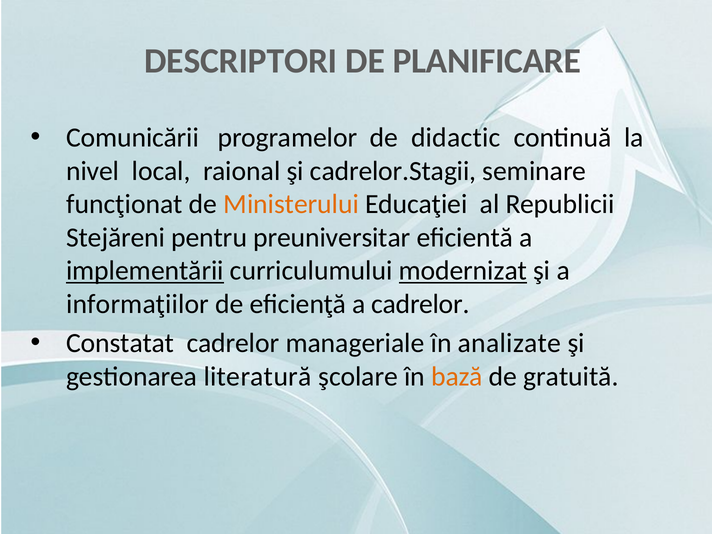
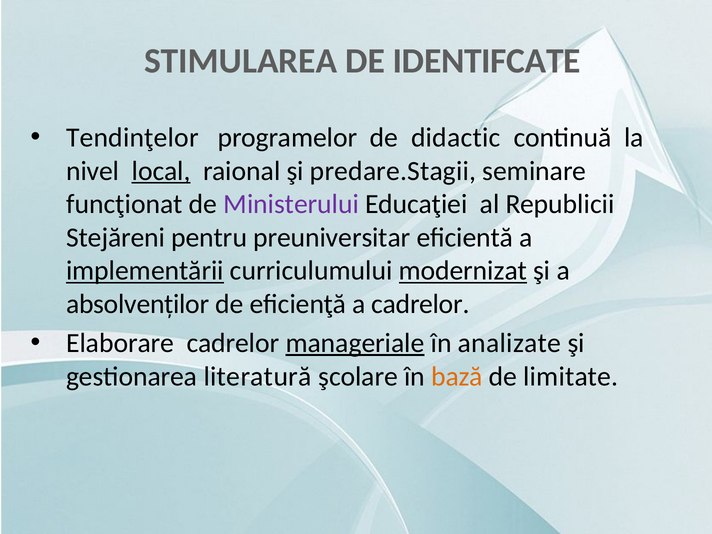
DESCRIPTORI: DESCRIPTORI -> STIMULAREA (241, 61)
PLANIFICARE: PLANIFICARE -> IDENTIFCATE (487, 61)
Comunicării: Comunicării -> Tendinţelor (132, 138)
local underline: none -> present (161, 171)
cadrelor.Stagii: cadrelor.Stagii -> predare.Stagii (393, 171)
Ministerului colour: orange -> purple (291, 204)
informaţiilor: informaţiilor -> absolvenților (138, 304)
Constatat: Constatat -> Elaborare (120, 343)
manageriale underline: none -> present (355, 343)
gratuită: gratuită -> limitate (571, 376)
